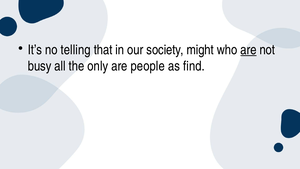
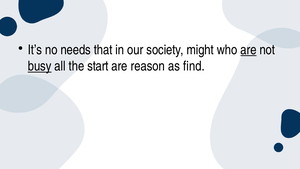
telling: telling -> needs (76, 50)
busy underline: none -> present (40, 66)
only: only -> start (98, 66)
people: people -> reason (148, 66)
